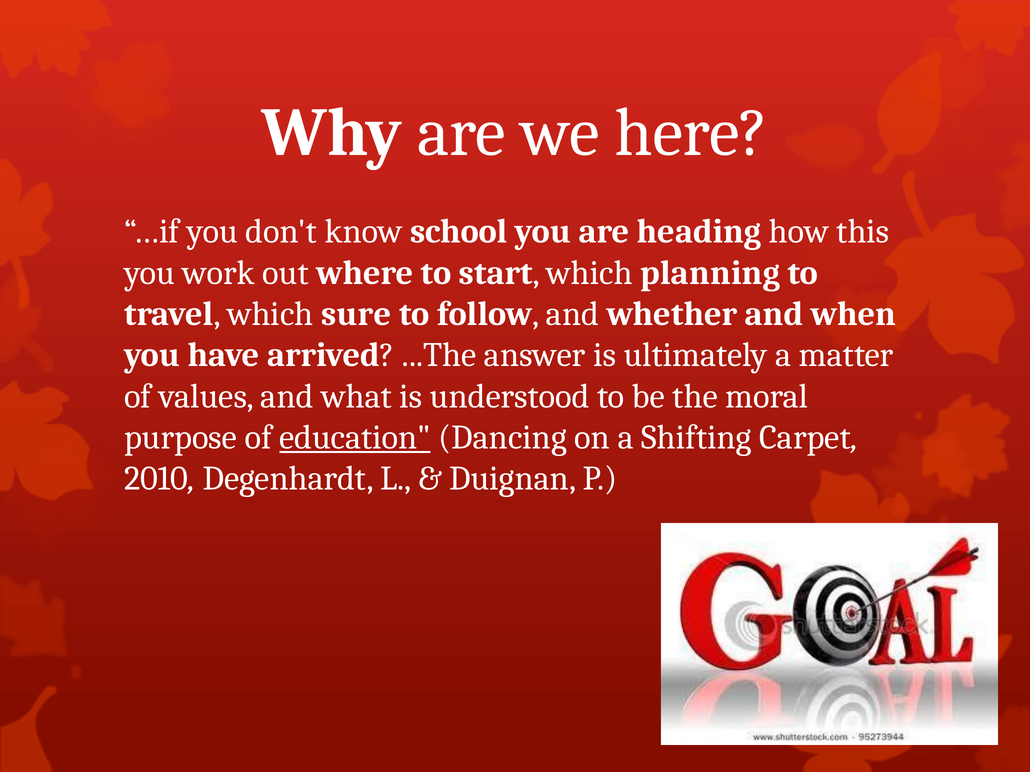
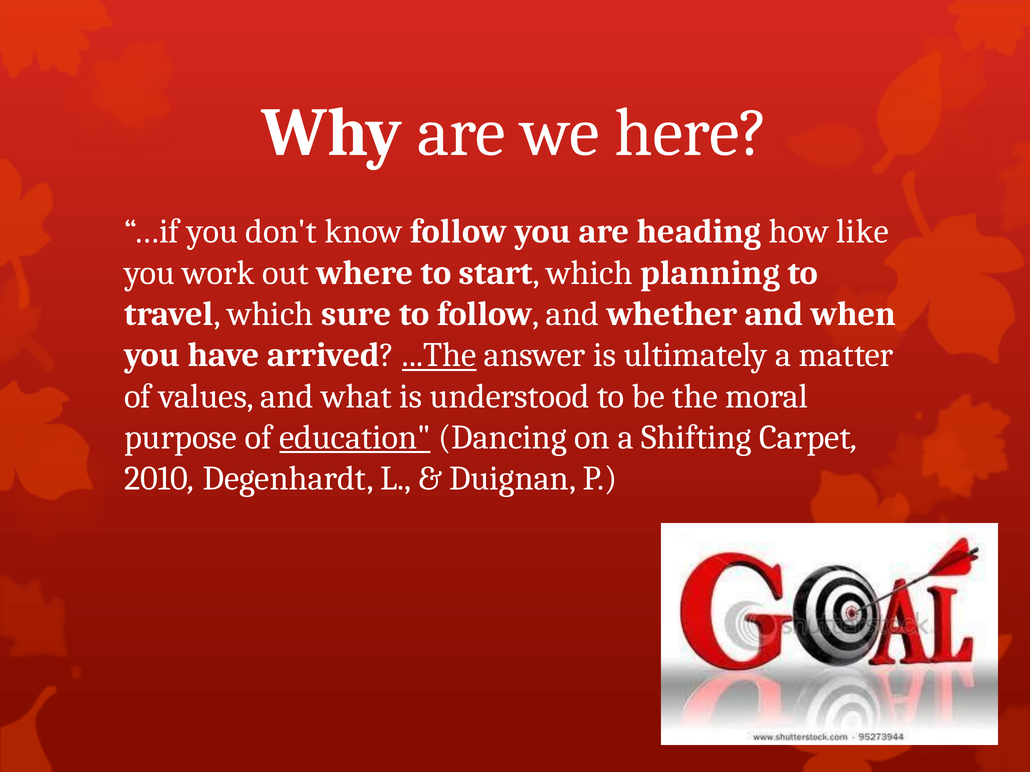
know school: school -> follow (459, 232)
this: this -> like (863, 232)
...The underline: none -> present (439, 355)
